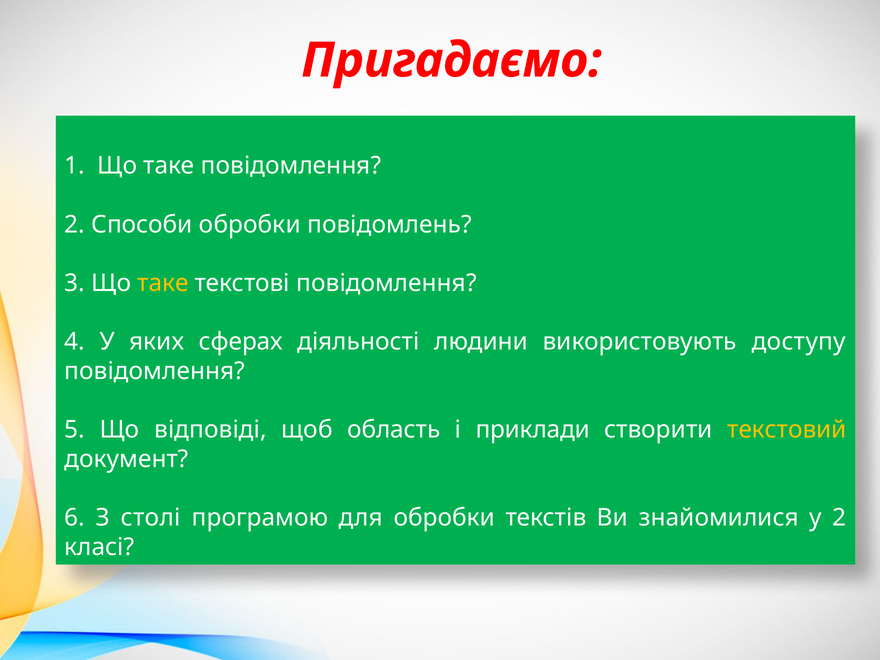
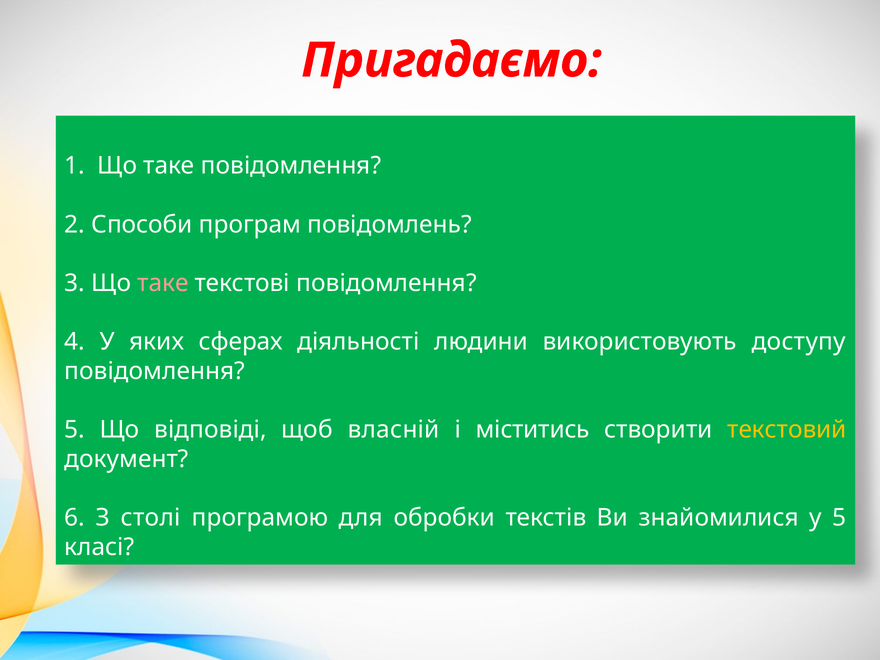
Способи обробки: обробки -> програм (250, 224)
таке colour: yellow -> pink (163, 283)
область: область -> власній (394, 430)
приклади: приклади -> міститись (533, 430)
у 2: 2 -> 5 (839, 518)
